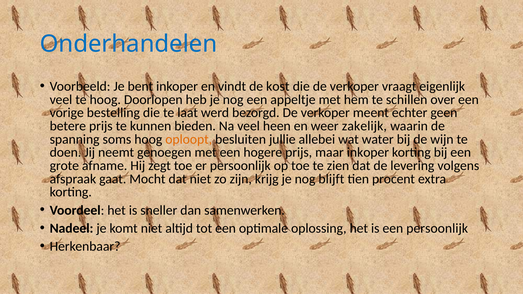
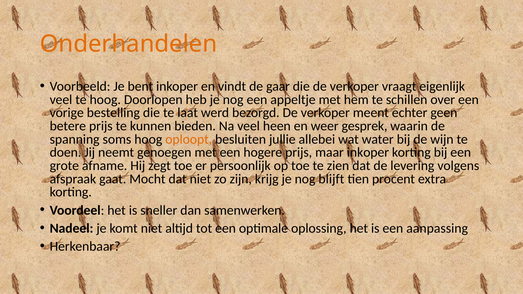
Onderhandelen colour: blue -> orange (129, 44)
kost: kost -> gaar (278, 86)
zakelijk: zakelijk -> gesprek (365, 126)
een persoonlijk: persoonlijk -> aanpassing (437, 229)
